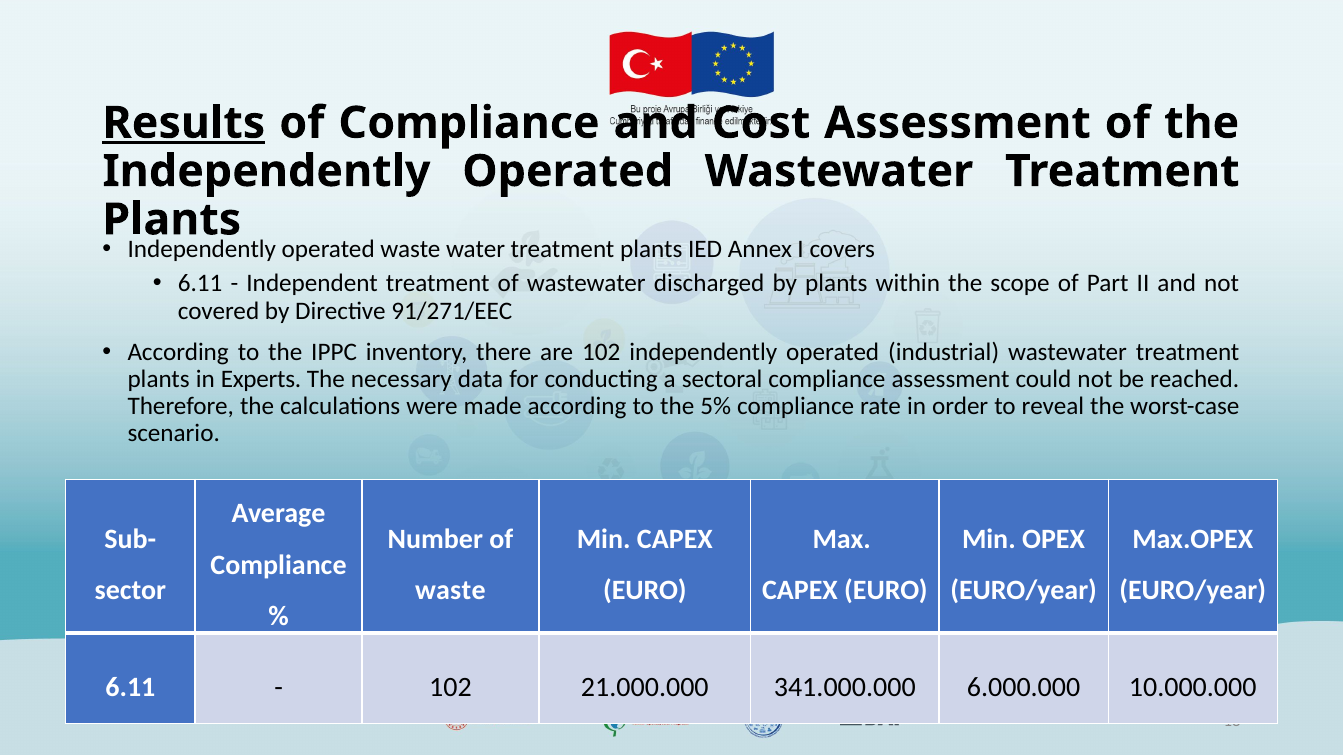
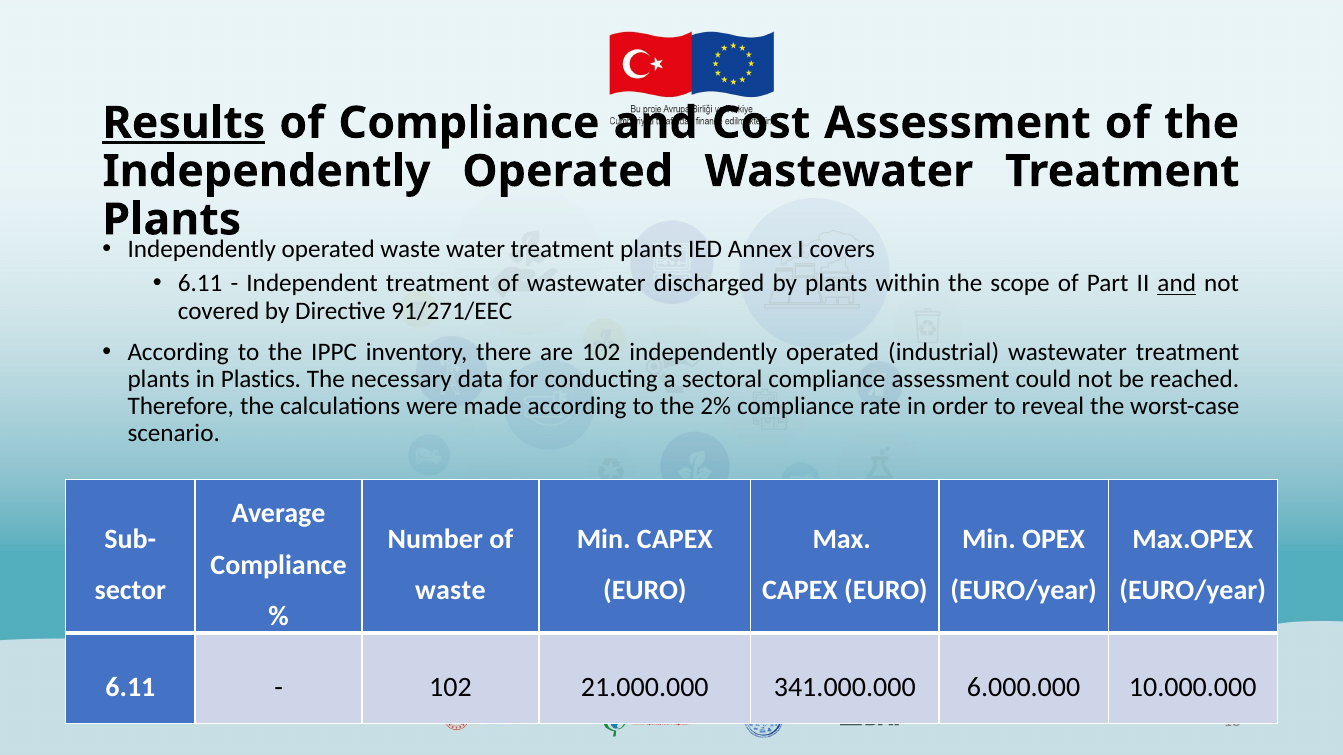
and underline: none -> present (1177, 284)
Experts: Experts -> Plastics (261, 379)
5%: 5% -> 2% (716, 407)
